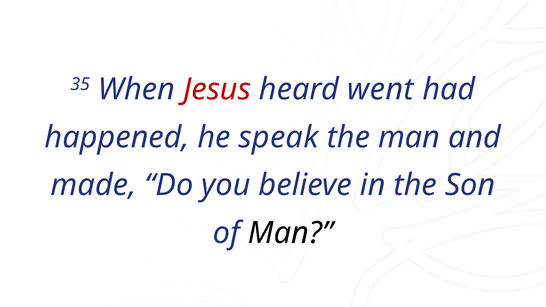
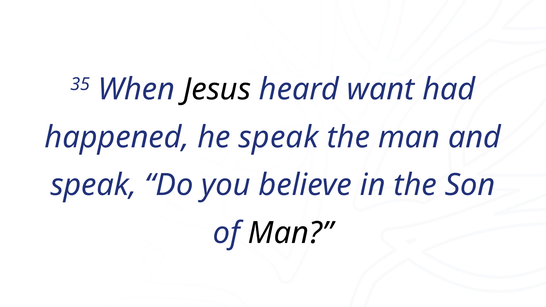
Jesus colour: red -> black (217, 89)
went: went -> want (381, 89)
made: made -> speak (93, 185)
